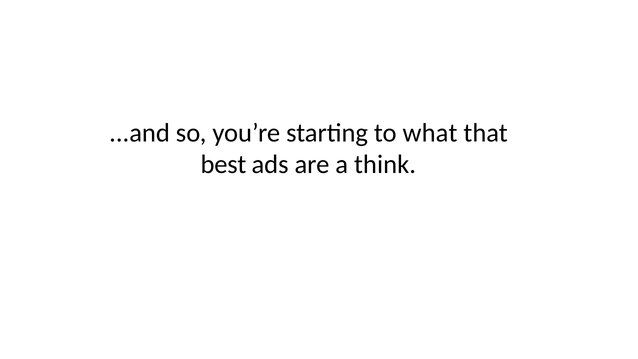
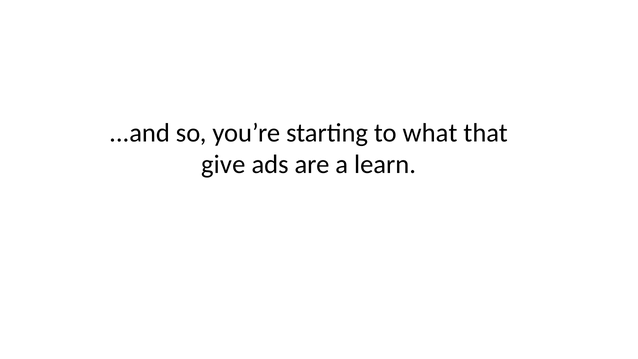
best: best -> give (223, 165)
think: think -> learn (385, 165)
